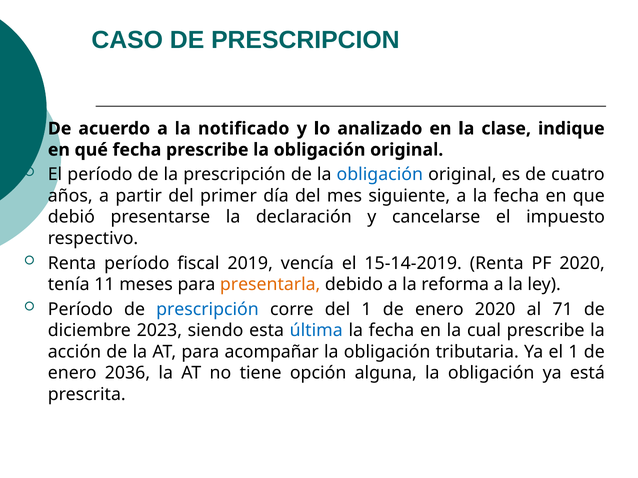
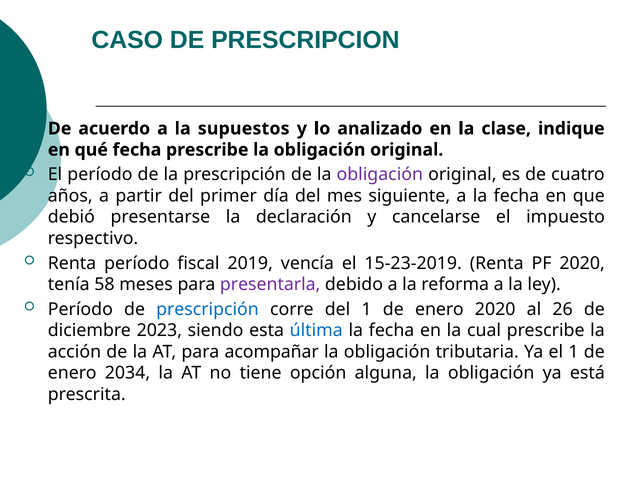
notificado: notificado -> supuestos (244, 129)
obligación colour: blue -> purple (380, 175)
15-14-2019: 15-14-2019 -> 15-23-2019 (413, 263)
11: 11 -> 58 (104, 285)
presentarla colour: orange -> purple (270, 285)
71: 71 -> 26 (563, 310)
2036: 2036 -> 2034 (127, 373)
